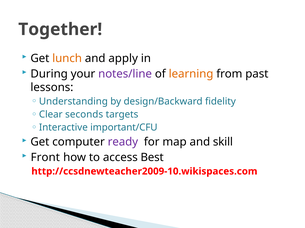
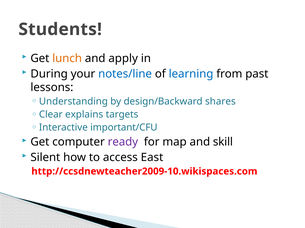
Together: Together -> Students (60, 29)
notes/line colour: purple -> blue (125, 74)
learning colour: orange -> blue (191, 74)
fidelity: fidelity -> shares (220, 102)
seconds: seconds -> explains (84, 115)
Front: Front -> Silent (45, 158)
Best: Best -> East (152, 158)
